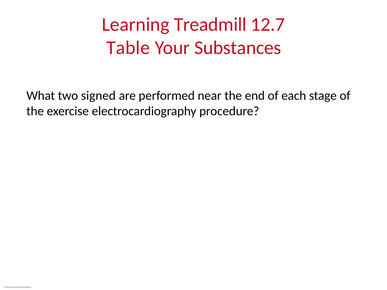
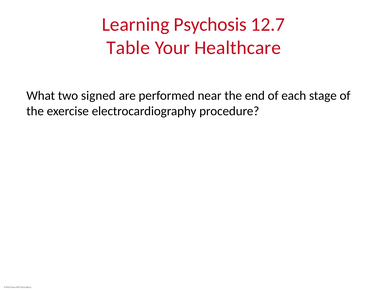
Treadmill: Treadmill -> Psychosis (210, 25)
Substances: Substances -> Healthcare (238, 48)
